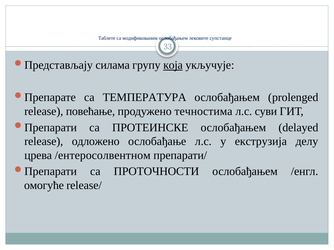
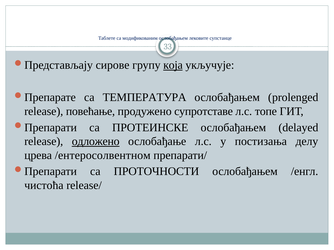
силама: силама -> сирове (113, 65)
течностима: течностима -> супротставе (204, 112)
суви: суви -> топе (266, 112)
одложено underline: none -> present (96, 142)
екструзија: екструзија -> постизања (261, 142)
омогуће: омогуће -> чистоћа (44, 186)
